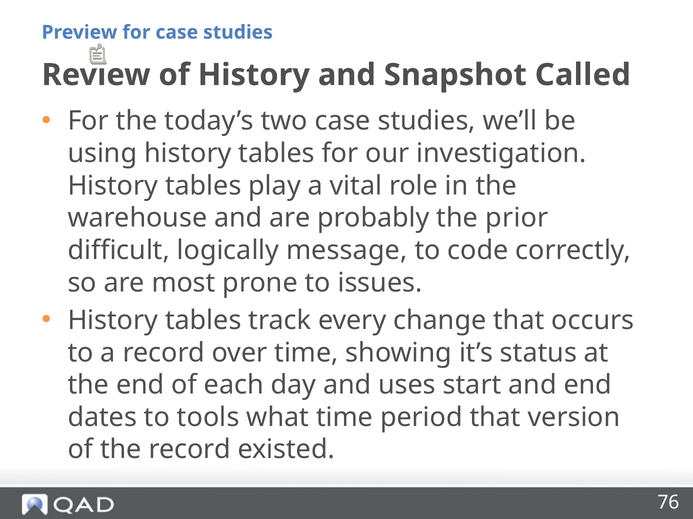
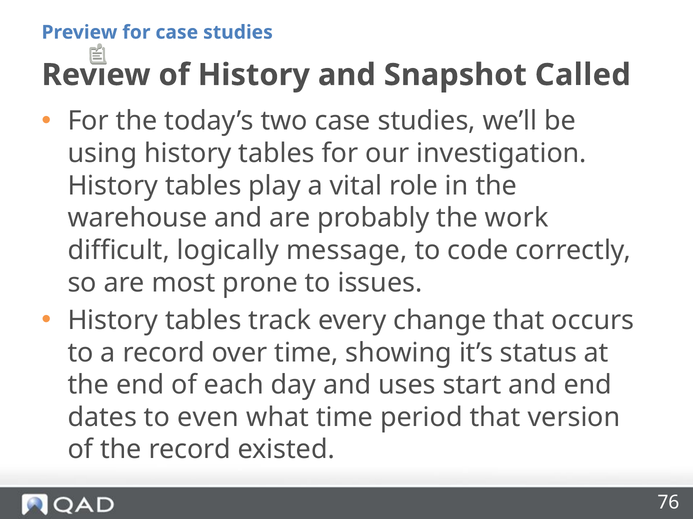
prior: prior -> work (517, 218)
tools: tools -> even (208, 418)
